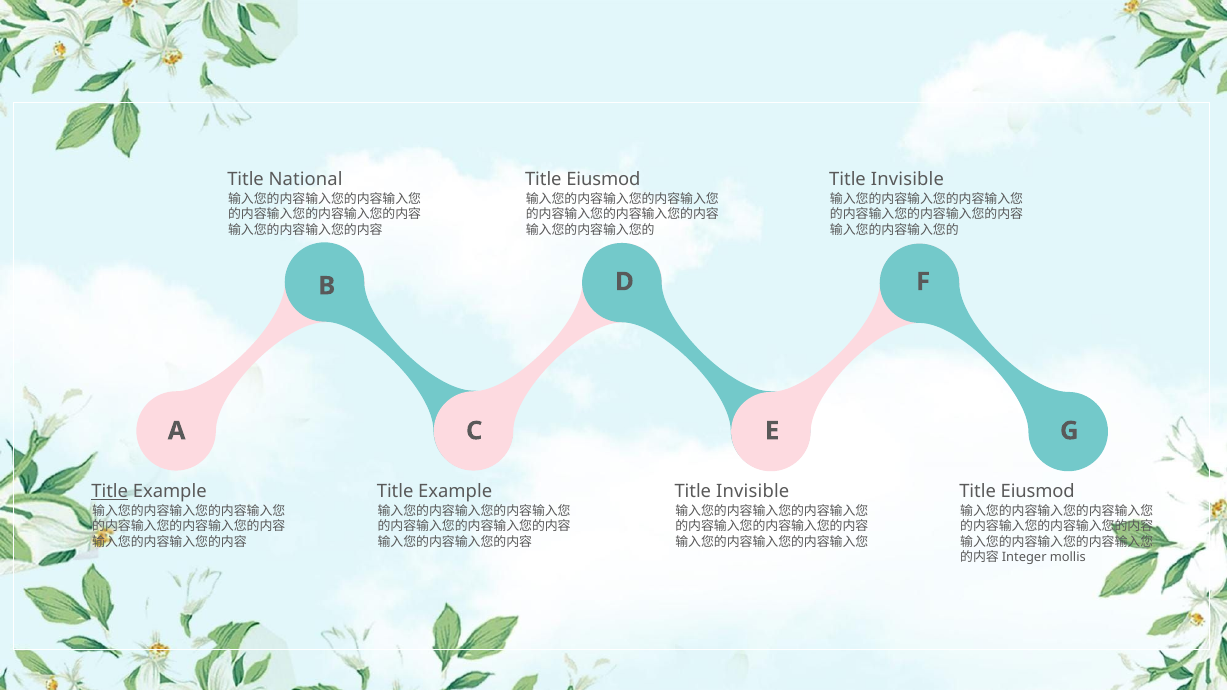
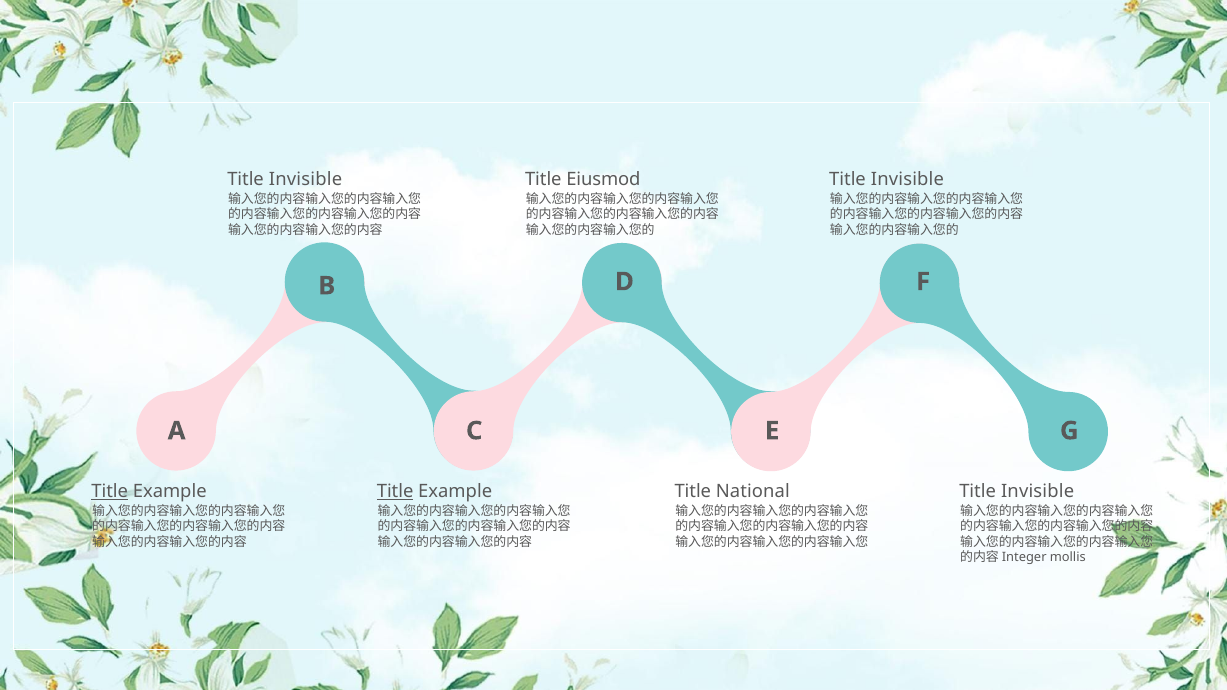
National: National -> Invisible (306, 180)
Title underline: none -> present (395, 492)
Invisible: Invisible -> National (753, 492)
Eiusmod: Eiusmod -> Invisible (1038, 492)
